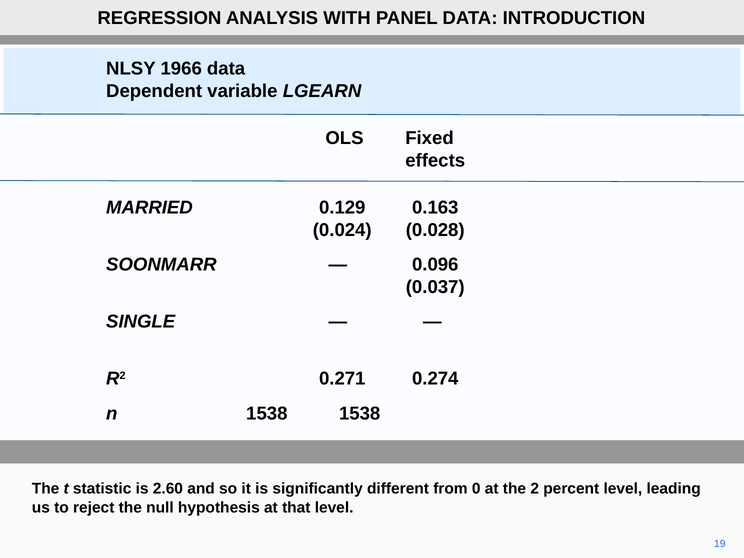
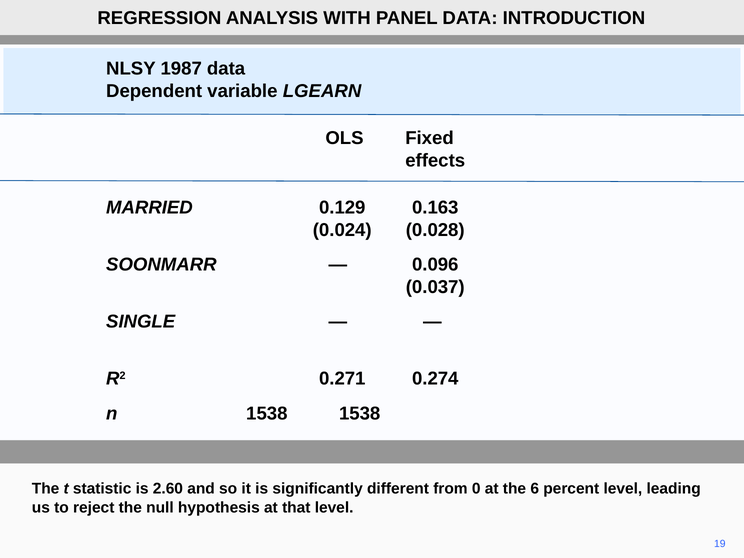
1966: 1966 -> 1987 (181, 69)
2: 2 -> 6 (535, 489)
